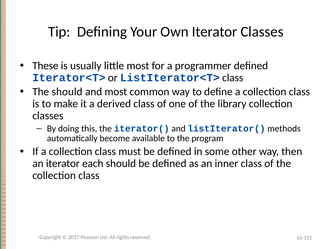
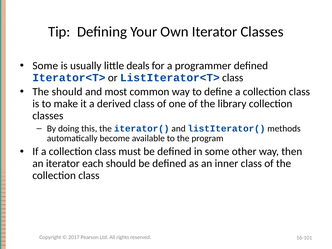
These: These -> Some (45, 66)
little most: most -> deals (138, 66)
